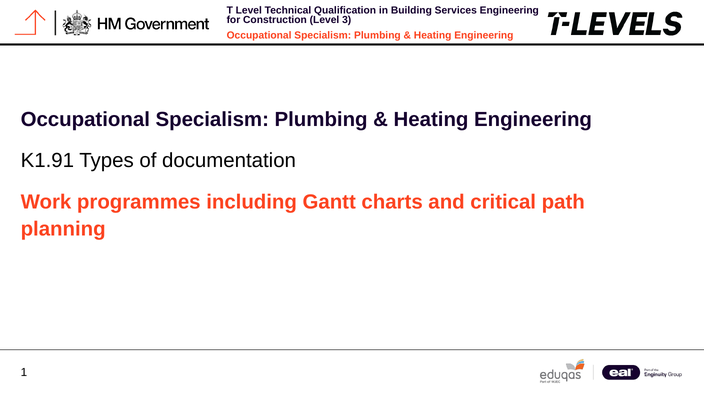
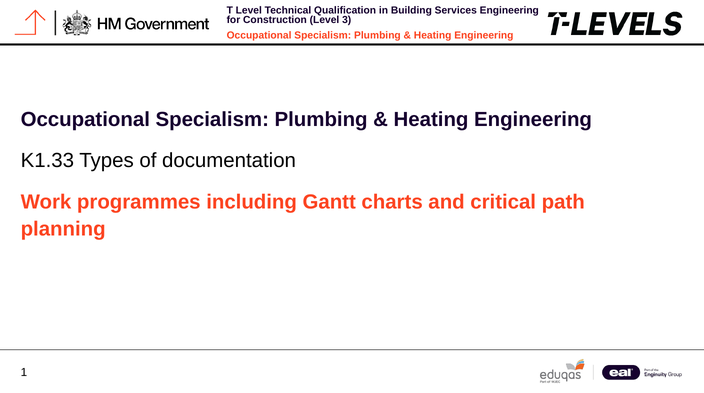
K1.91: K1.91 -> K1.33 (47, 161)
